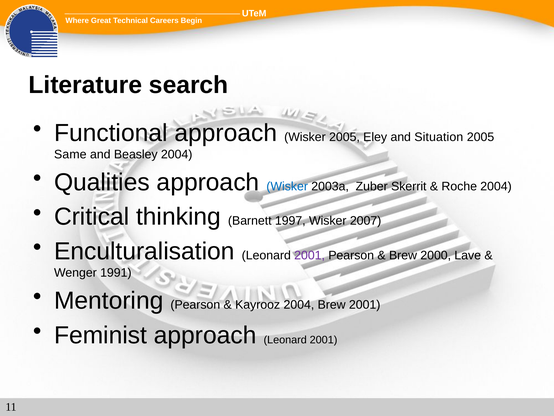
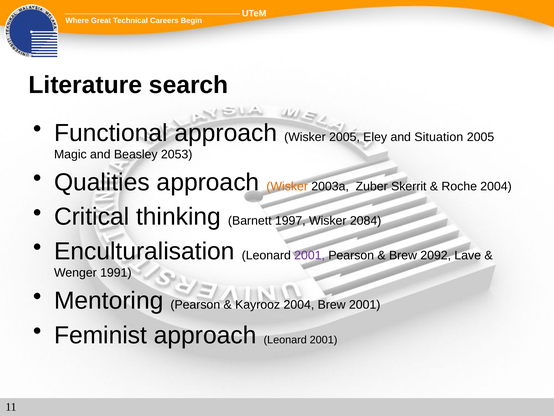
Same: Same -> Magic (70, 154)
Beasley 2004: 2004 -> 2053 (177, 154)
Wisker colour: blue -> orange (287, 186)
2007: 2007 -> 2084 (366, 221)
2000: 2000 -> 2092 (436, 255)
